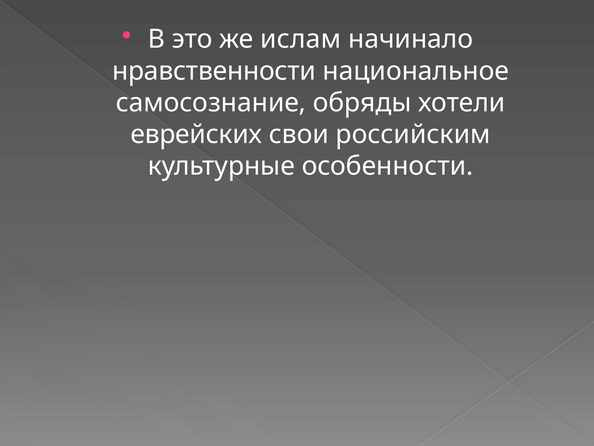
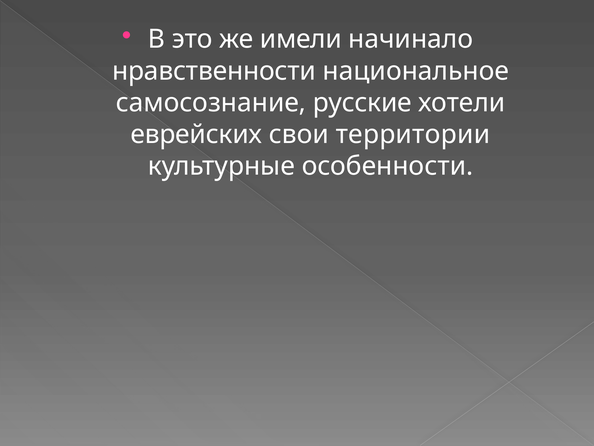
ислам: ислам -> имели (301, 39)
обряды: обряды -> русские (362, 103)
российским: российским -> территории (413, 134)
